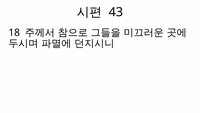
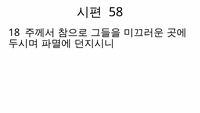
43: 43 -> 58 (116, 12)
